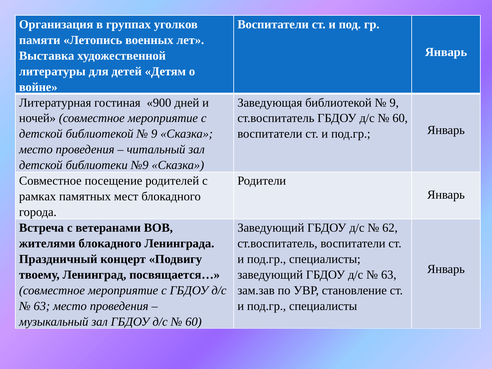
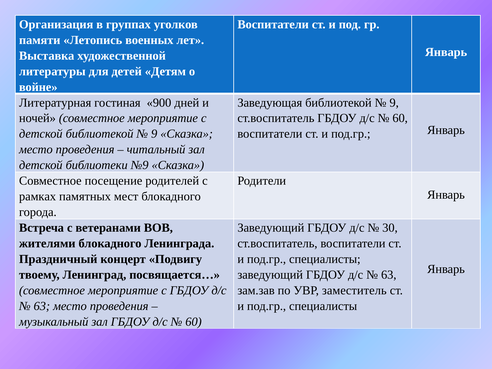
62: 62 -> 30 (390, 228)
становление: становление -> заместитель (354, 290)
